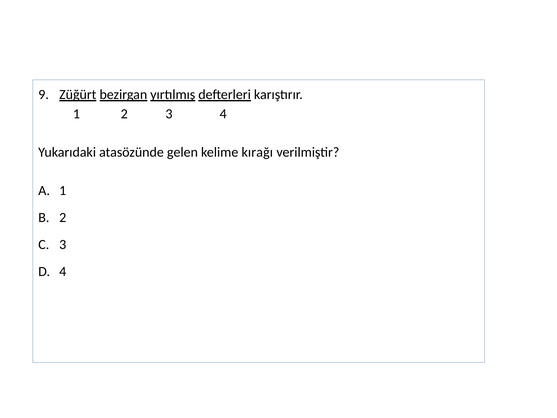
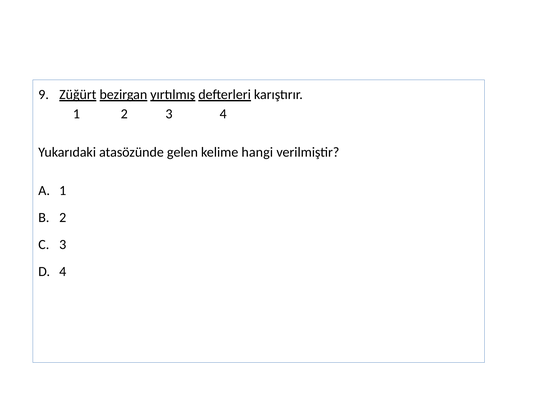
kırağı: kırağı -> hangi (257, 152)
